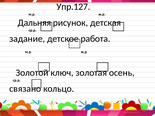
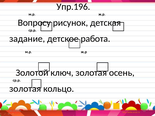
Упр.127: Упр.127 -> Упр.196 (73, 7)
Дальняя: Дальняя -> Вопросу (34, 23)
связано: связано -> золотая (25, 89)
